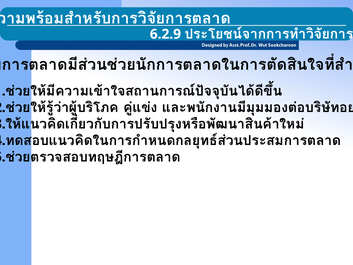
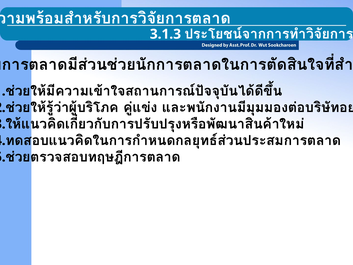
6.2.9: 6.2.9 -> 3.1.3 (165, 34)
